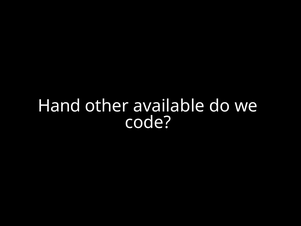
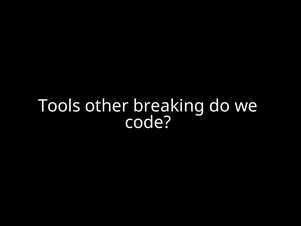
Hand: Hand -> Tools (59, 106)
available: available -> breaking (169, 106)
